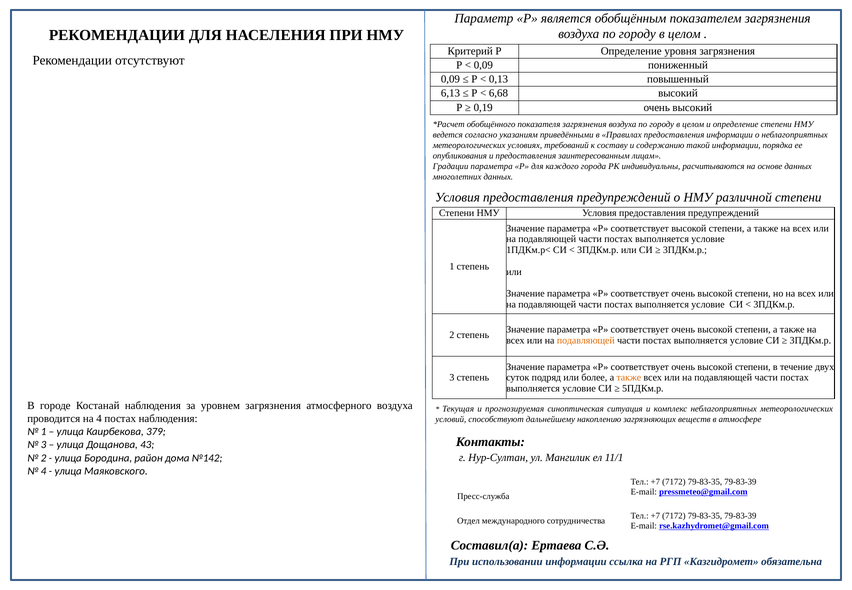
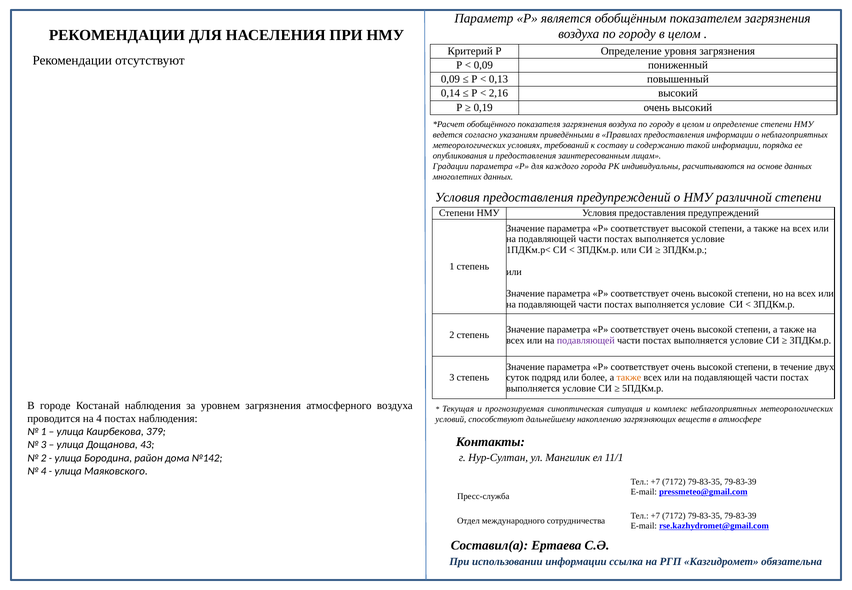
6,13: 6,13 -> 0,14 (450, 93)
6,68: 6,68 -> 2,16 (498, 93)
подавляющей colour: orange -> purple (586, 340)
